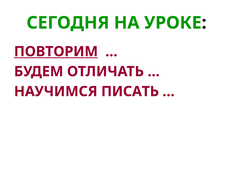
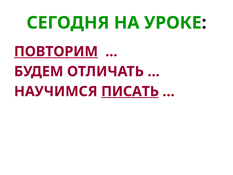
ПИСАТЬ underline: none -> present (130, 91)
